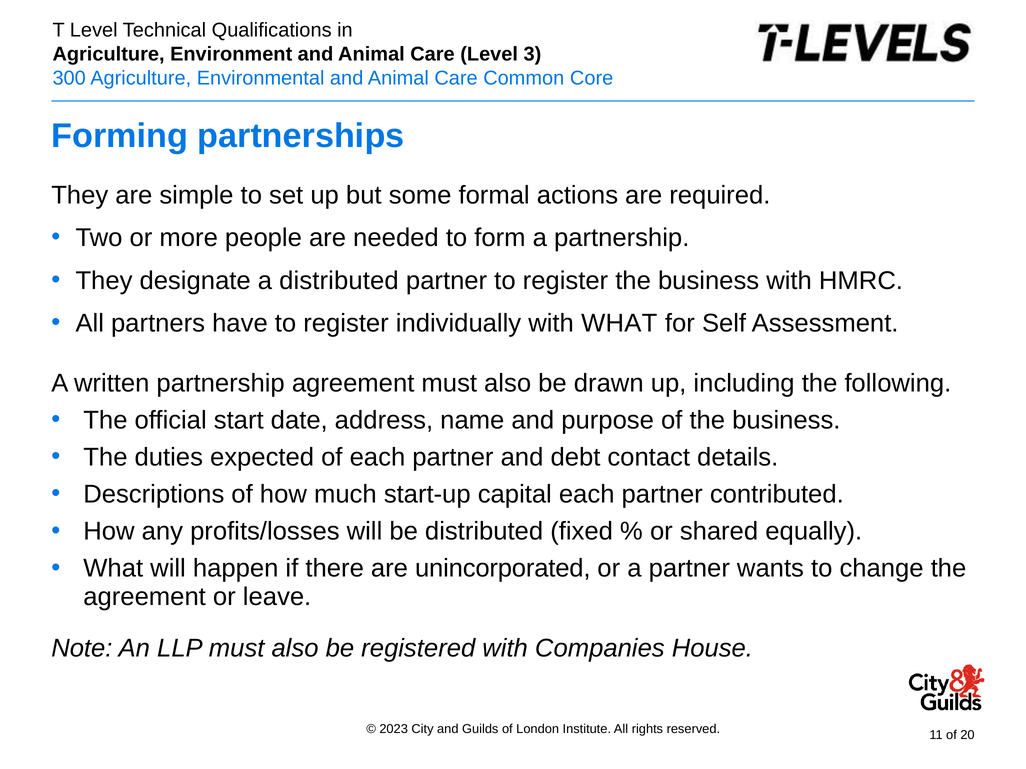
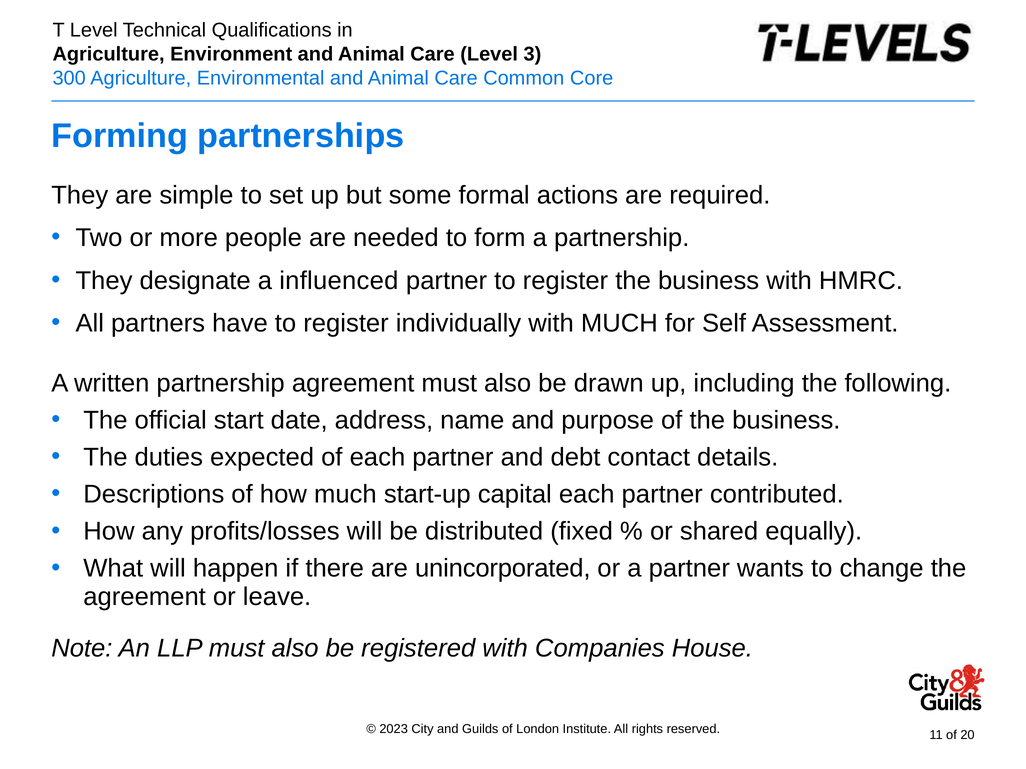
a distributed: distributed -> influenced (339, 281)
with WHAT: WHAT -> MUCH (619, 324)
